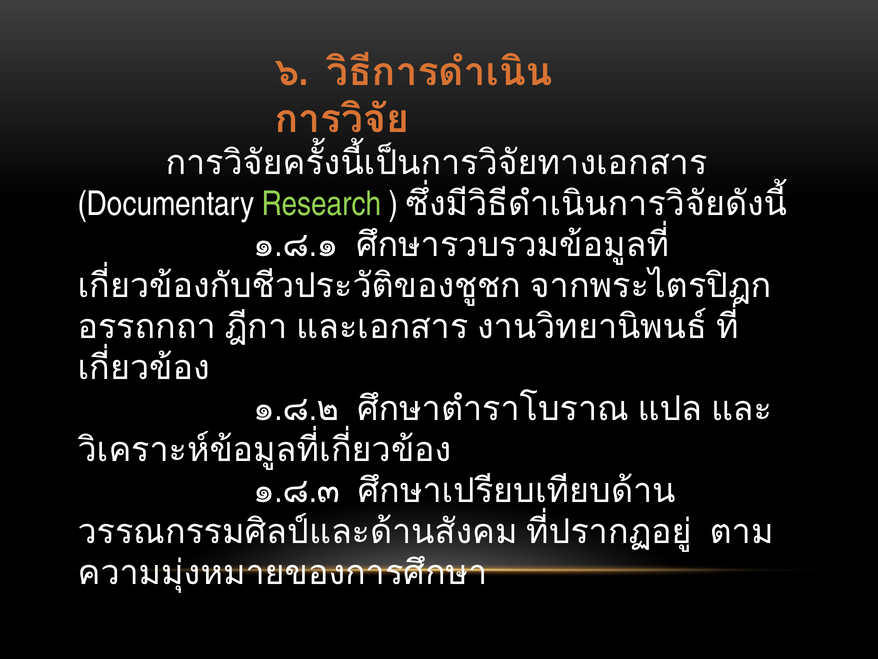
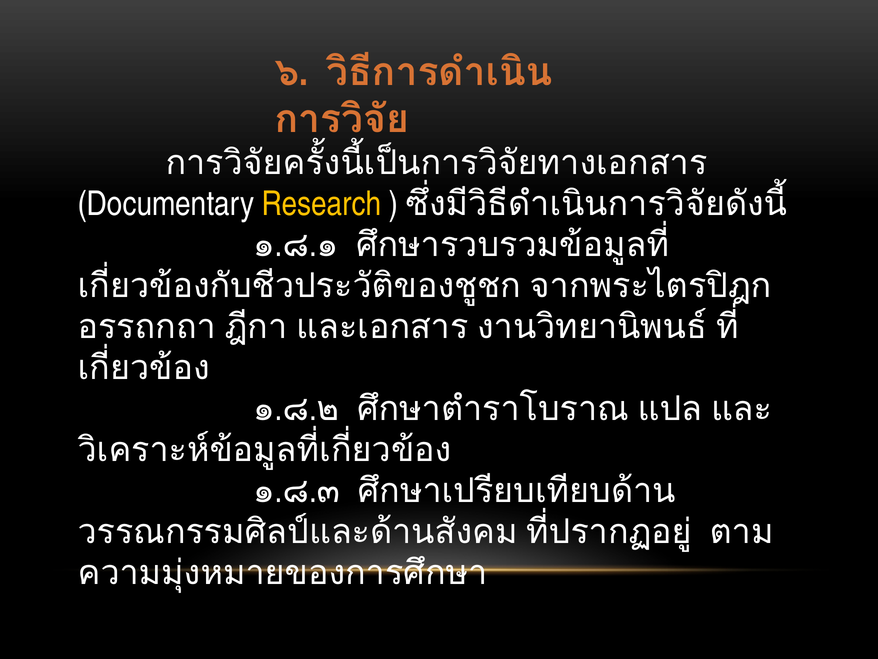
Research colour: light green -> yellow (321, 204)
